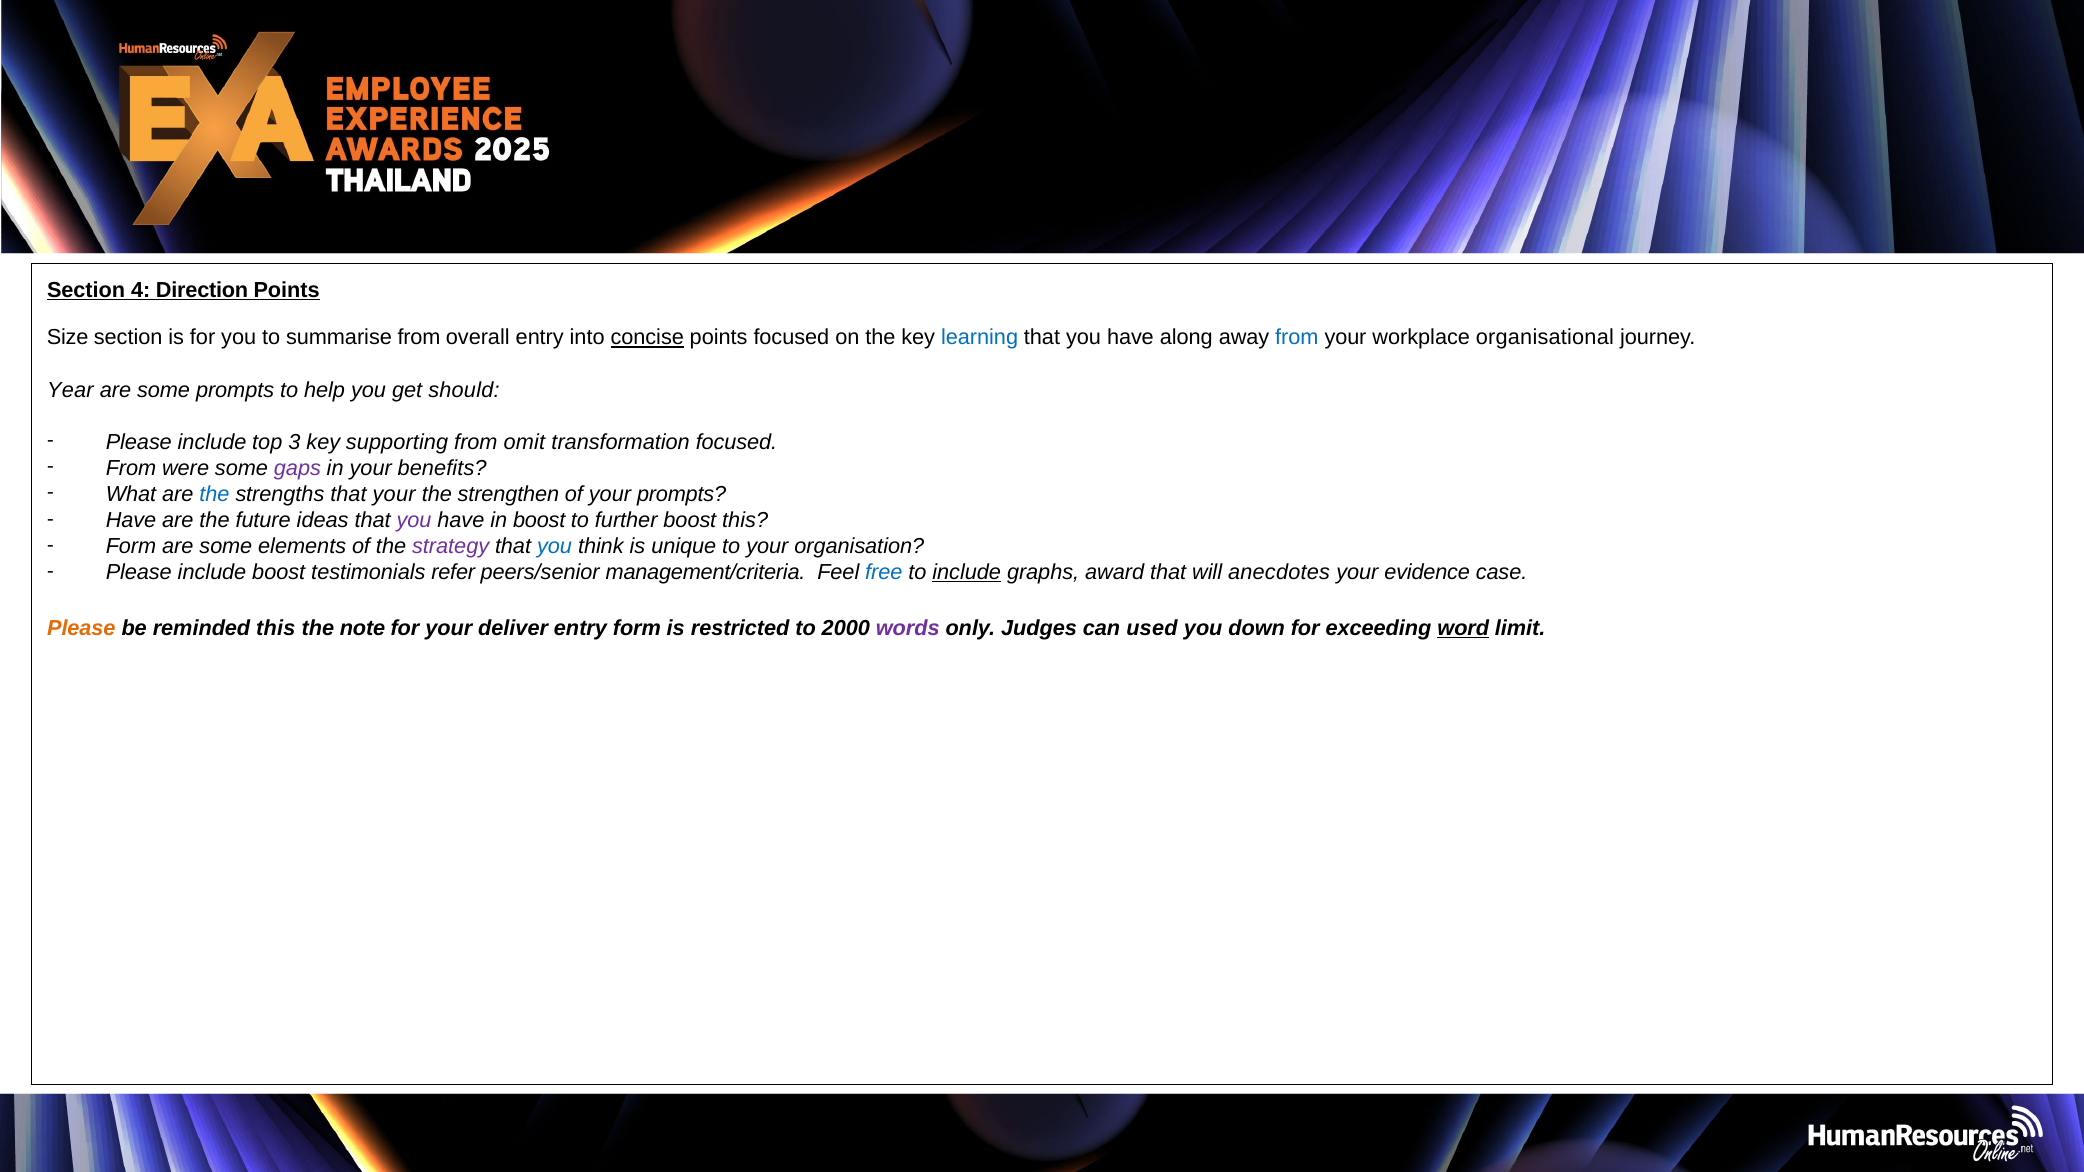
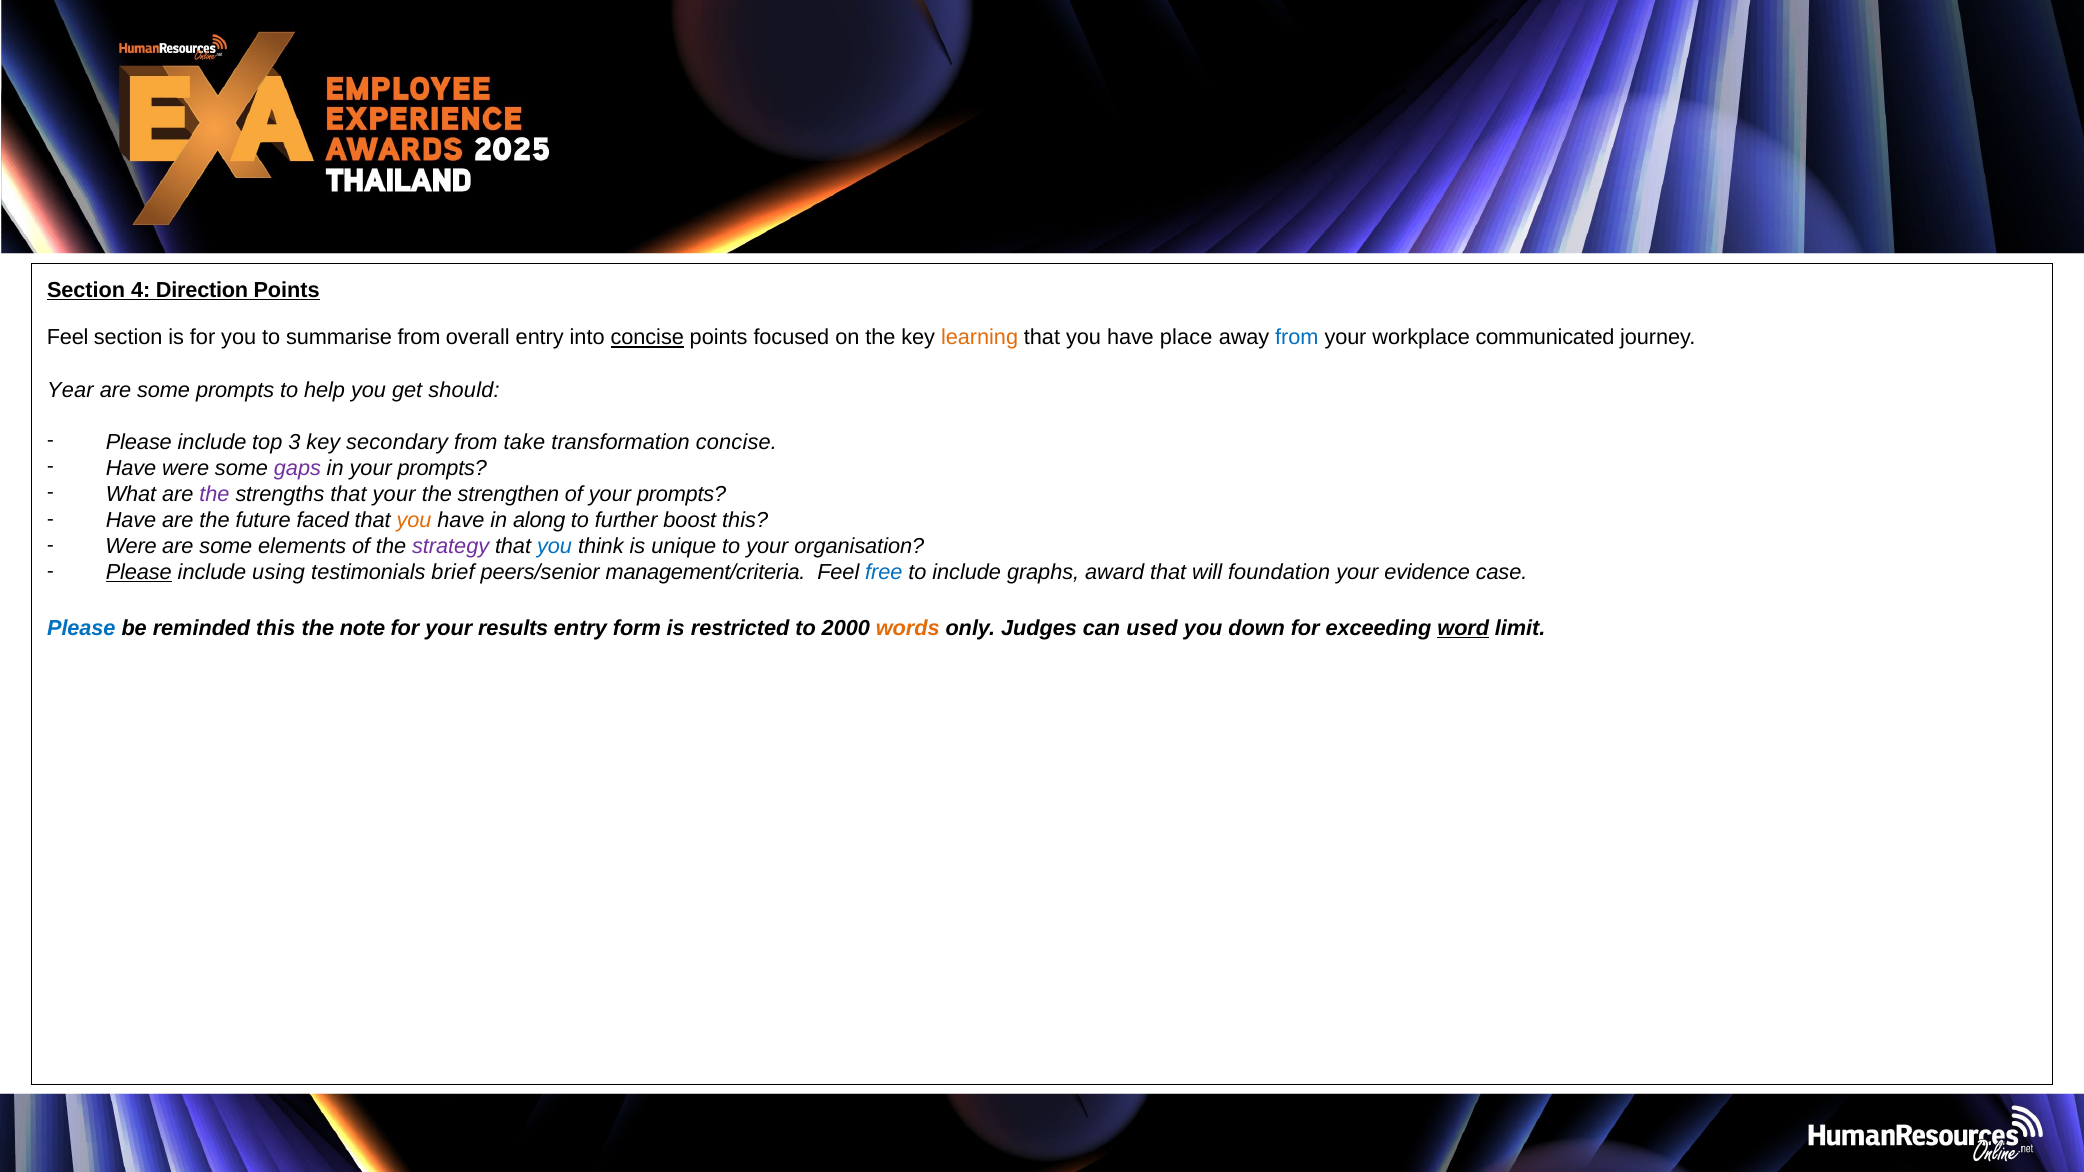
Size: Size -> Feel (68, 338)
learning colour: blue -> orange (980, 338)
along: along -> place (1186, 338)
organisational: organisational -> communicated (1545, 338)
supporting: supporting -> secondary (397, 442)
omit: omit -> take (524, 442)
transformation focused: focused -> concise (736, 442)
From: From -> Have (131, 468)
in your benefits: benefits -> prompts (442, 468)
the colour: blue -> purple (214, 494)
ideas: ideas -> faced (323, 520)
you colour: purple -> orange (414, 520)
in boost: boost -> along (539, 520)
Form: Form -> Were (131, 546)
Please underline: none -> present (139, 573)
include boost: boost -> using (279, 573)
refer: refer -> brief (453, 573)
include underline: present -> none (967, 573)
anecdotes: anecdotes -> foundation (1279, 573)
Please colour: orange -> blue (81, 629)
deliver: deliver -> results (513, 629)
words colour: purple -> orange (908, 629)
